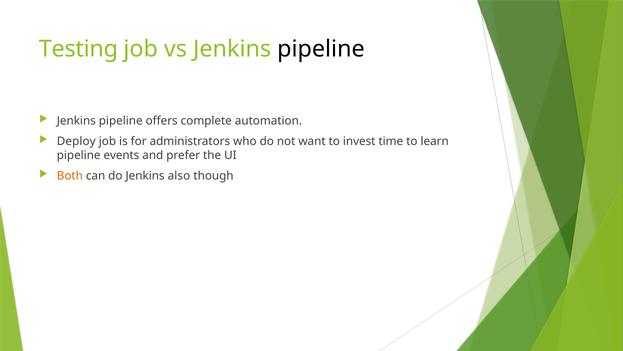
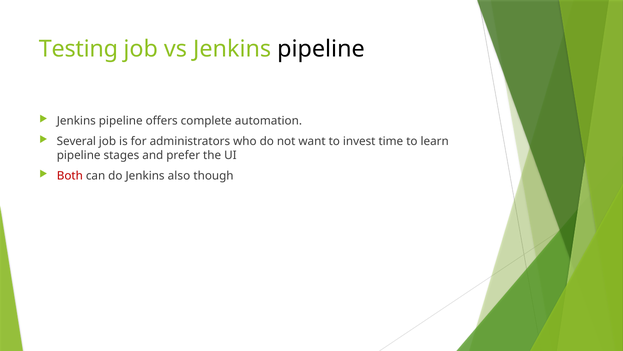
Deploy: Deploy -> Several (76, 141)
events: events -> stages (121, 155)
Both colour: orange -> red (70, 176)
